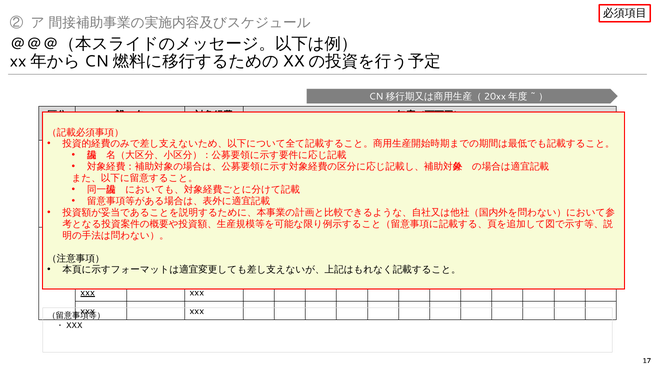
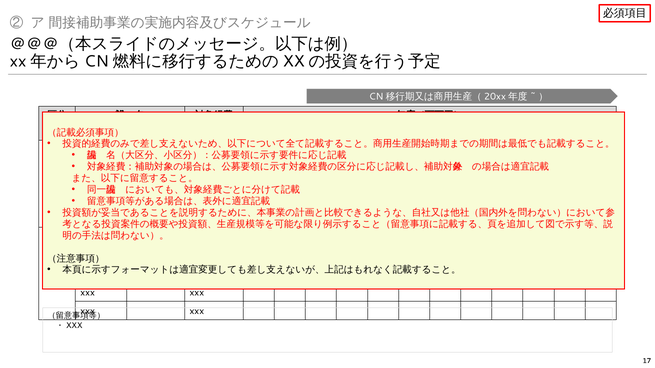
xxx underline: present -> none (88, 293)
